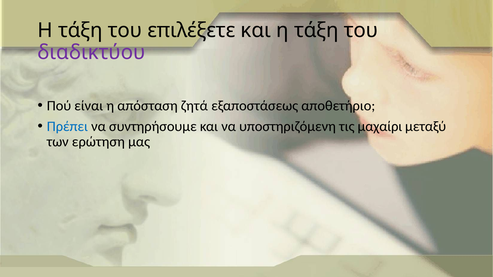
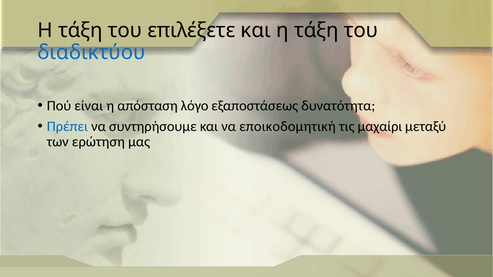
διαδικτύου colour: purple -> blue (92, 52)
ζητά: ζητά -> λόγο (195, 106)
αποθετήριο: αποθετήριο -> δυνατότητα (338, 106)
υποστηριζόμενη: υποστηριζόμενη -> εποικοδομητική (287, 126)
